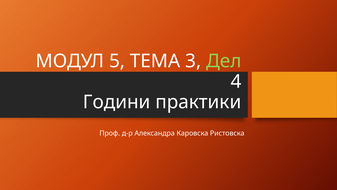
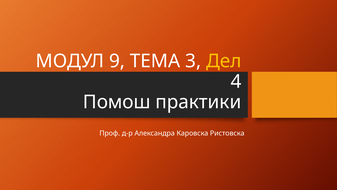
5: 5 -> 9 (117, 61)
Дел colour: light green -> yellow (224, 61)
Години: Години -> Помош (117, 102)
